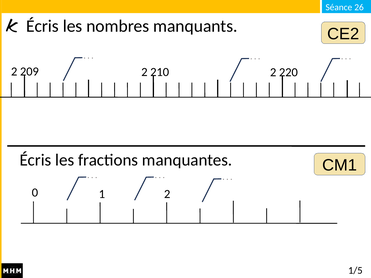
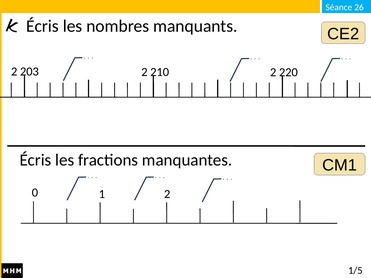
209: 209 -> 203 (30, 72)
